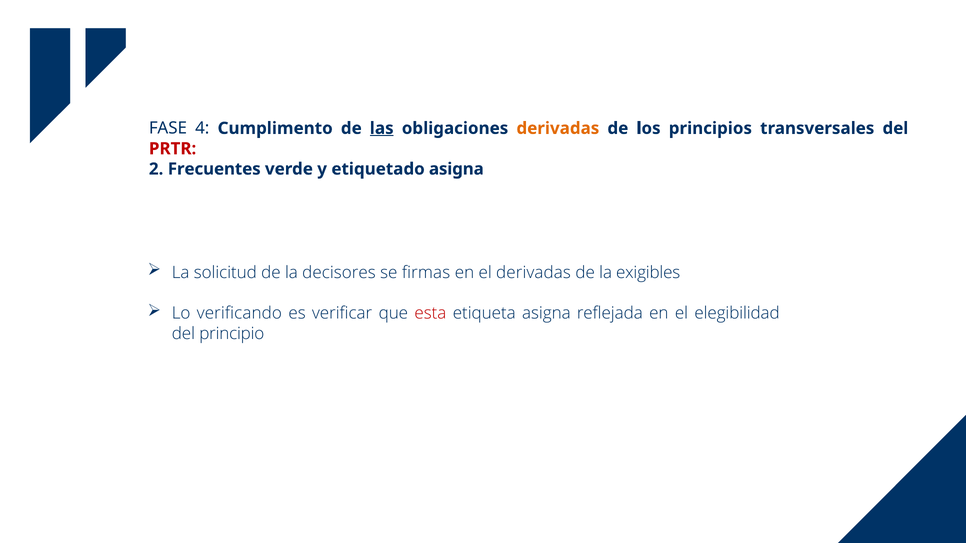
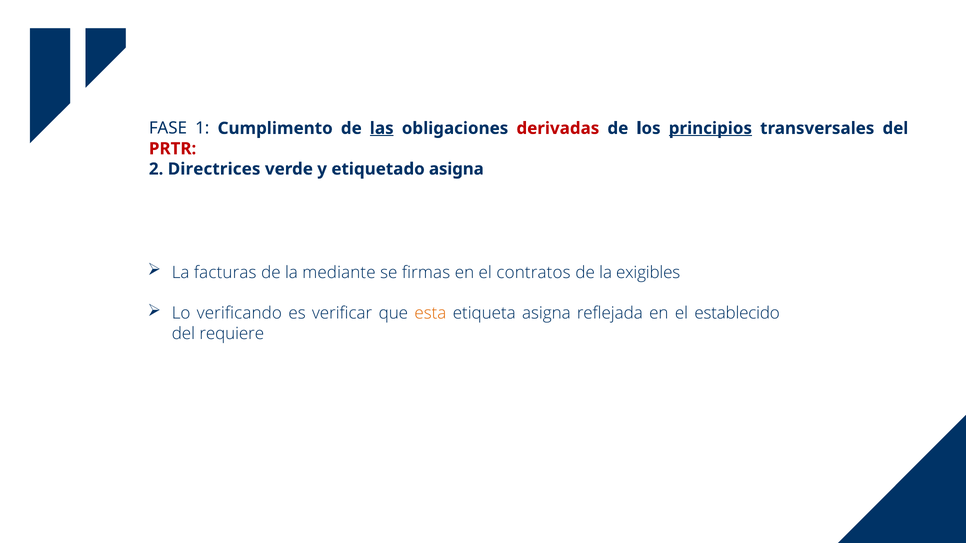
4: 4 -> 1 (202, 128)
derivadas colour: orange -> red (558, 128)
principios underline: none -> present (710, 128)
Frecuentes: Frecuentes -> Directrices (214, 169)
solicitud: solicitud -> facturas (225, 273)
decisores: decisores -> mediante (339, 273)
el derivadas: derivadas -> contratos (533, 273)
esta colour: red -> orange (430, 313)
elegibilidad: elegibilidad -> establecido (737, 313)
principio: principio -> requiere (232, 334)
